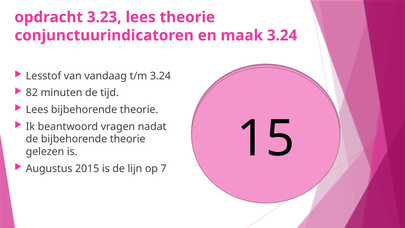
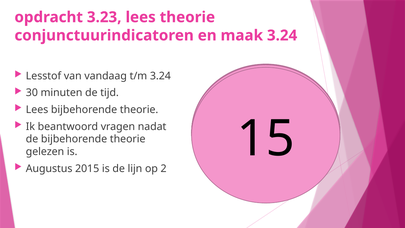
82: 82 -> 30 (32, 93)
7: 7 -> 2 (164, 169)
